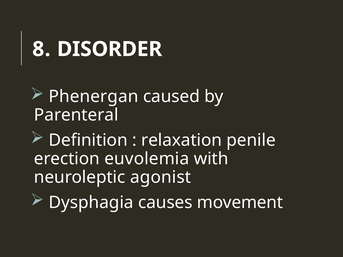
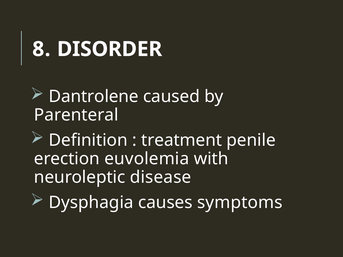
Phenergan: Phenergan -> Dantrolene (94, 97)
relaxation: relaxation -> treatment (182, 140)
agonist: agonist -> disease (161, 177)
movement: movement -> symptoms (240, 203)
